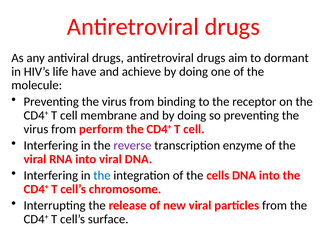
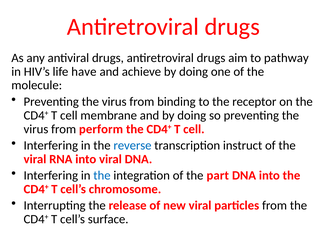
dormant: dormant -> pathway (286, 58)
reverse colour: purple -> blue (132, 146)
enzyme: enzyme -> instruct (243, 146)
cells: cells -> part (218, 176)
